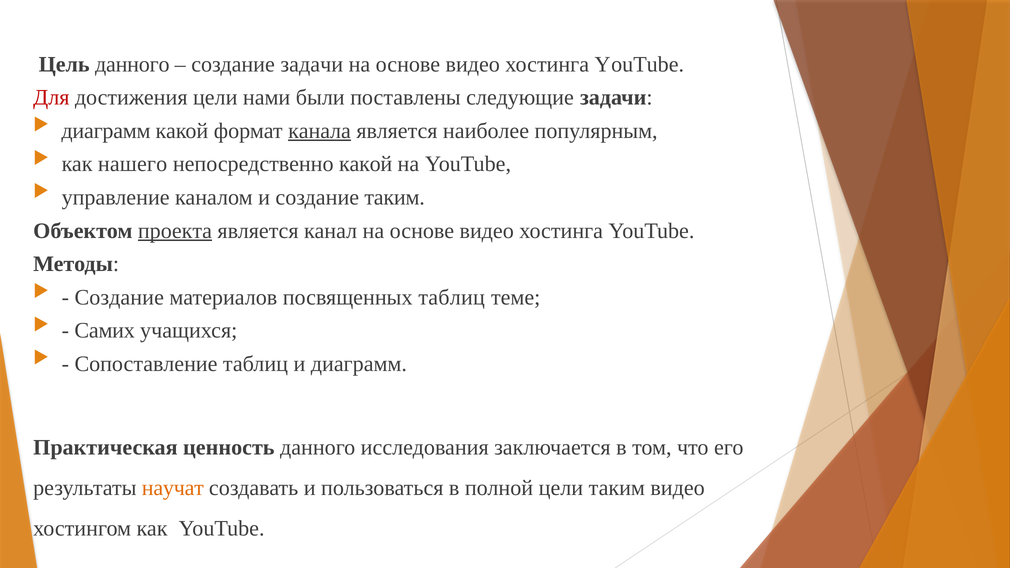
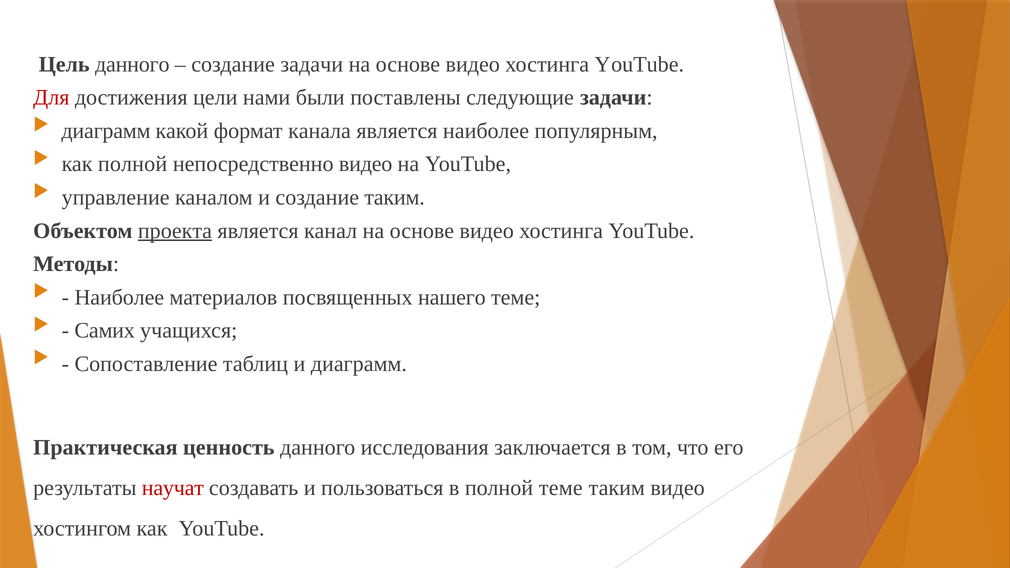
канала underline: present -> none (320, 131)
как нашего: нашего -> полной (133, 164)
непосредственно какой: какой -> видео (366, 164)
Создание: Создание -> Наиболее (119, 297)
посвященных таблиц: таблиц -> нашего (452, 297)
научат colour: orange -> red (173, 488)
полной цели: цели -> теме (561, 488)
